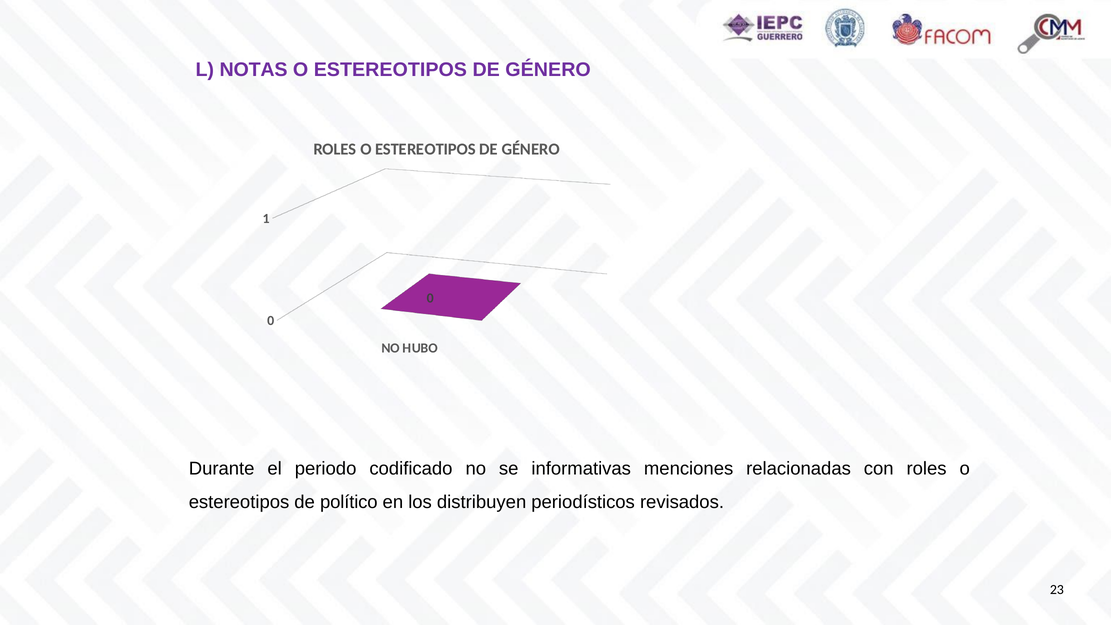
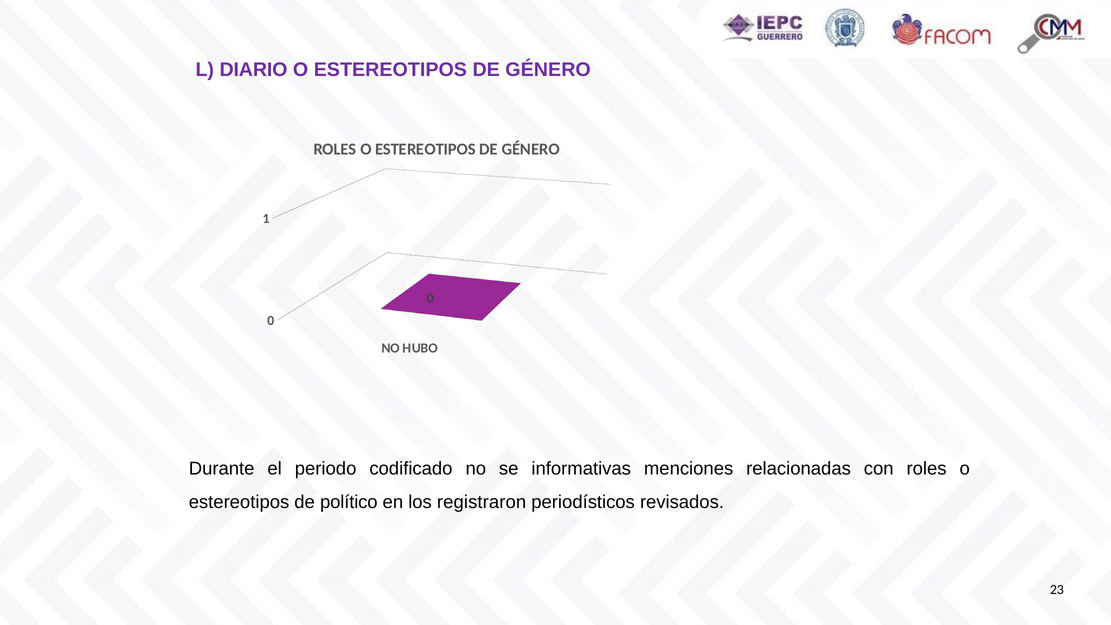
NOTAS: NOTAS -> DIARIO (254, 70)
distribuyen: distribuyen -> registraron (482, 502)
